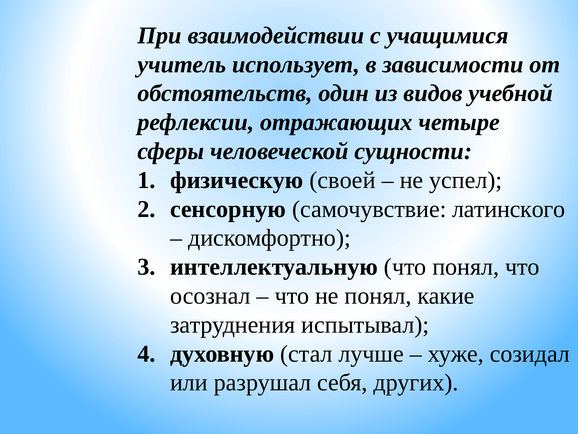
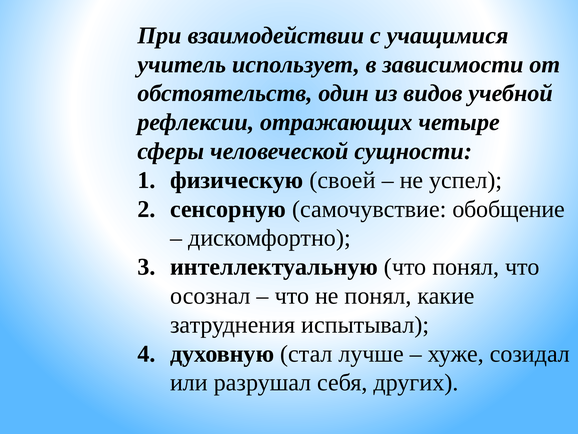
латинского: латинского -> обобщение (509, 209)
